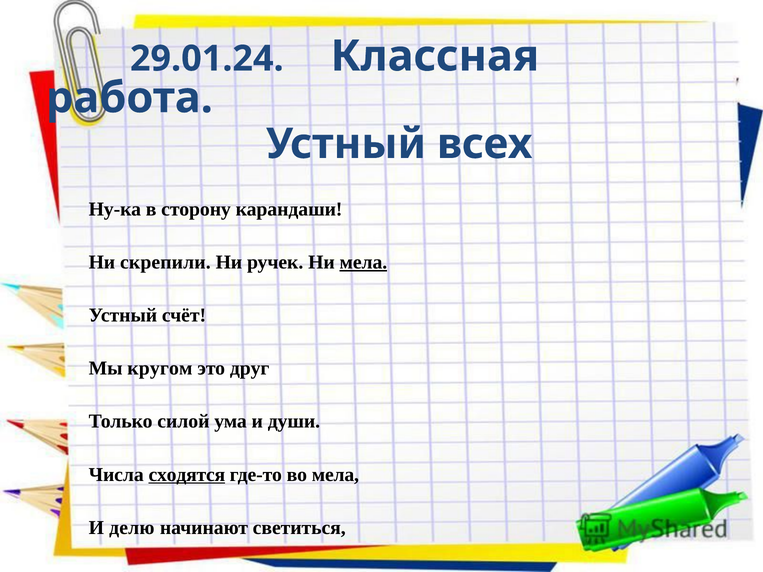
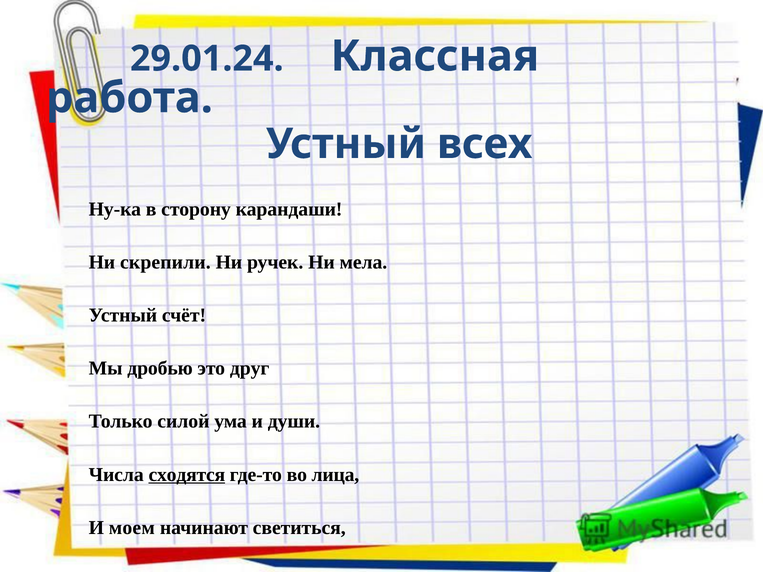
мела underline: present -> none (363, 262)
Мы кругом: кругом -> дробью (160, 369)
во мела: мела -> лица (335, 475)
делю: делю -> моем (132, 528)
